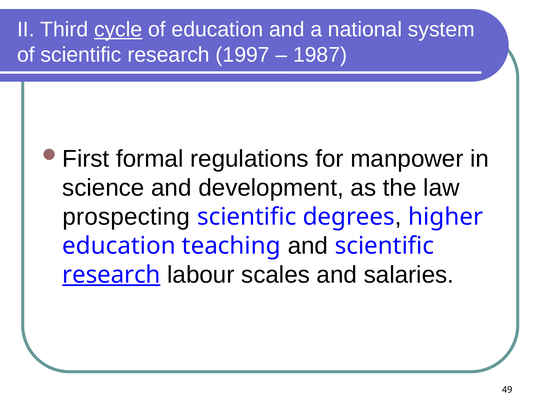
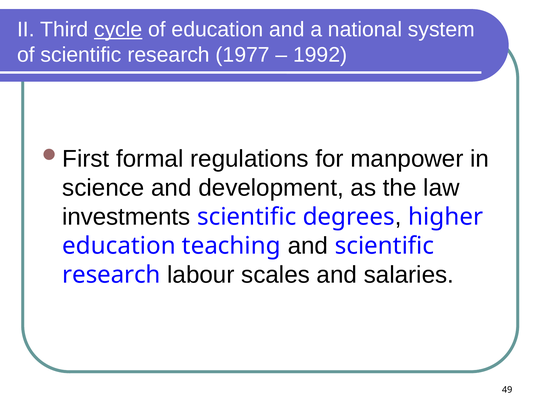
1997: 1997 -> 1977 (243, 55)
1987: 1987 -> 1992 (320, 55)
prospecting: prospecting -> investments (126, 217)
research underline: present -> none (111, 275)
